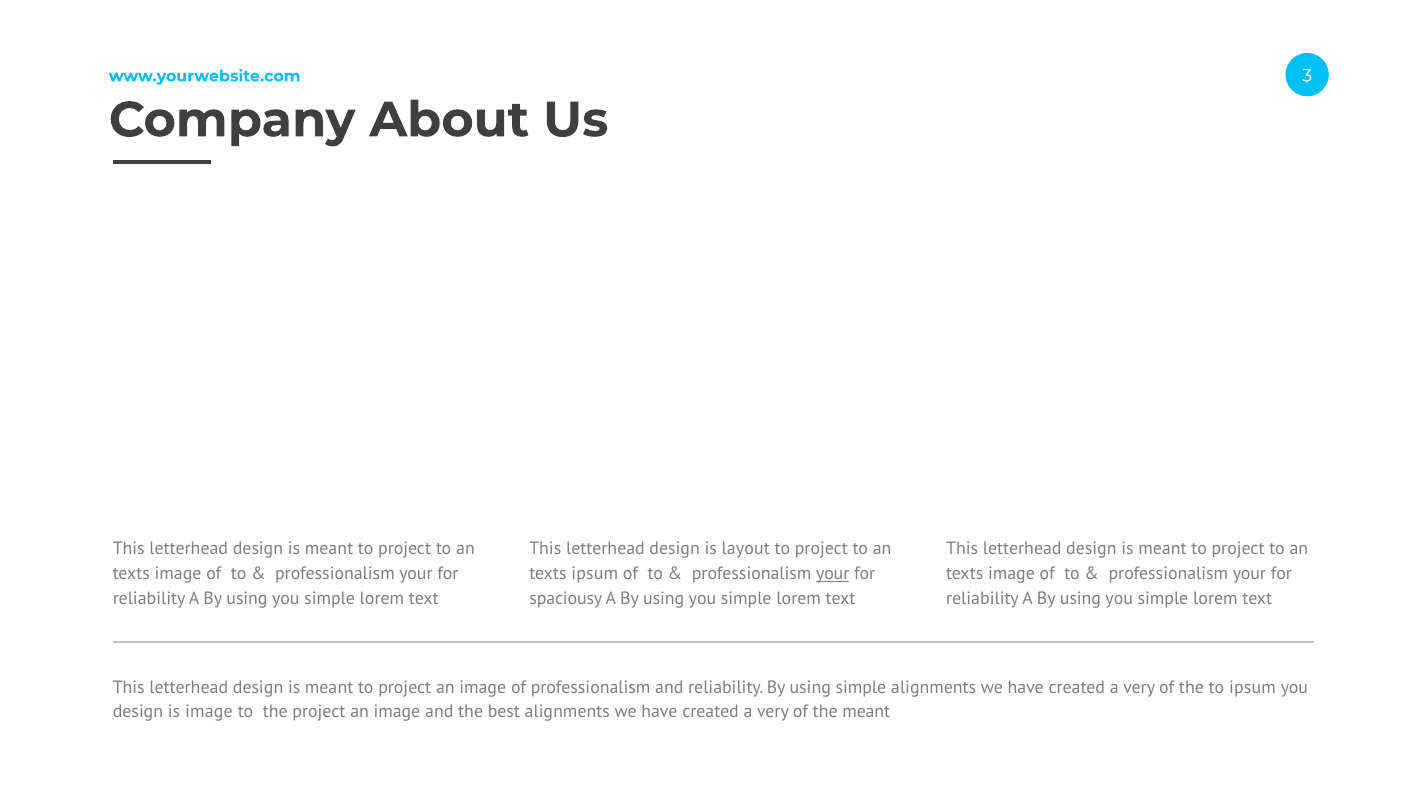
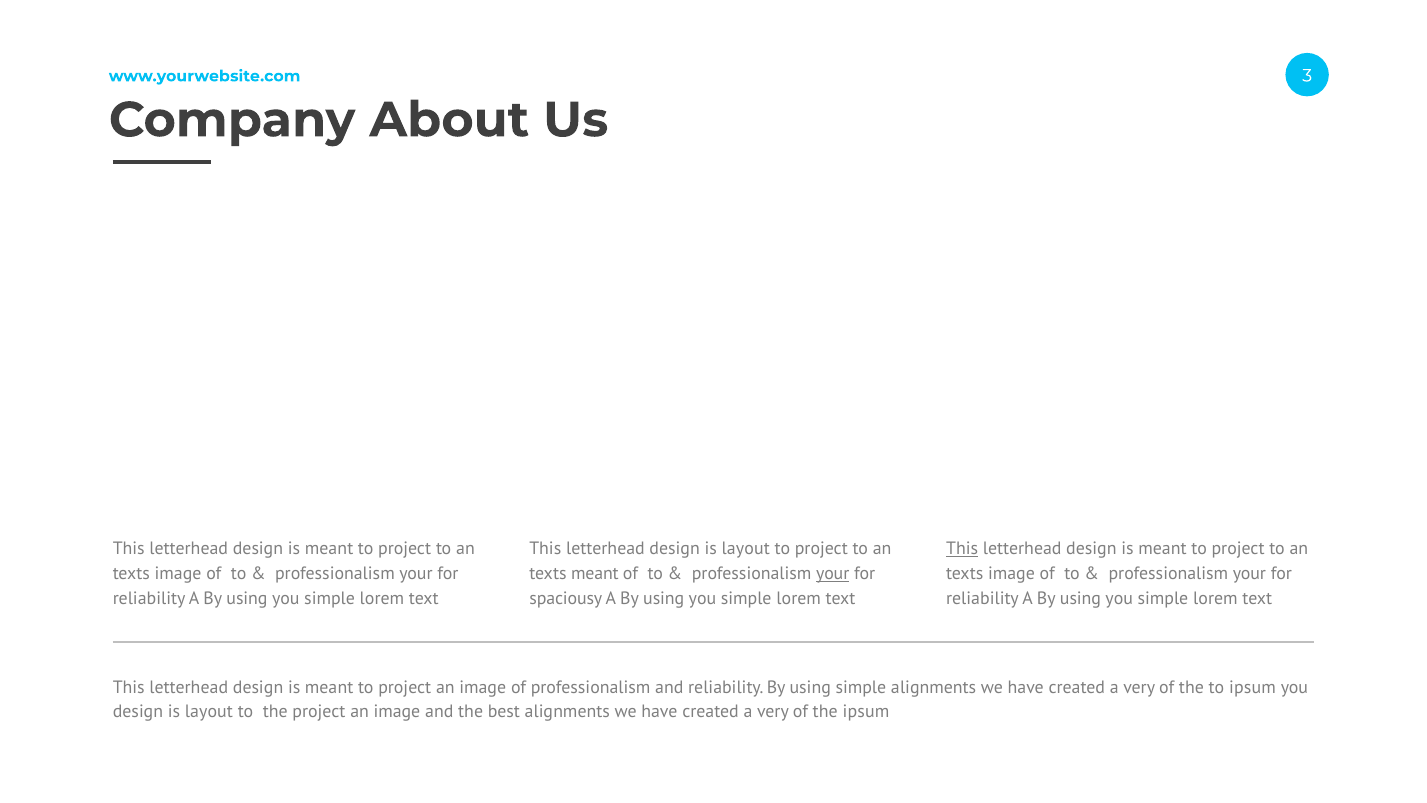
This underline: none -> present (962, 549)
texts ipsum: ipsum -> meant (595, 574)
image: image -> layout (209, 712)
the meant: meant -> ipsum (866, 712)
